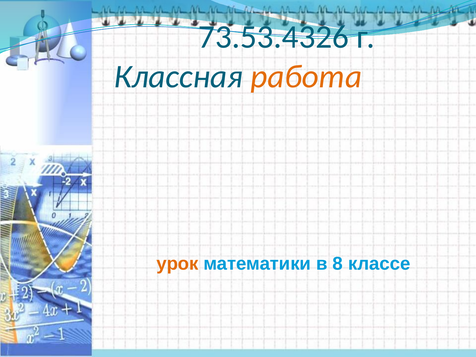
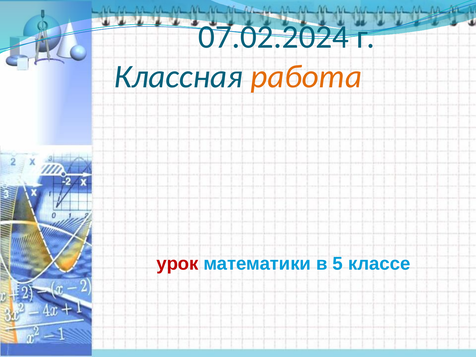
73.53.4326: 73.53.4326 -> 07.02.2024 (274, 37)
урок colour: orange -> red (177, 264)
8: 8 -> 5 (338, 264)
